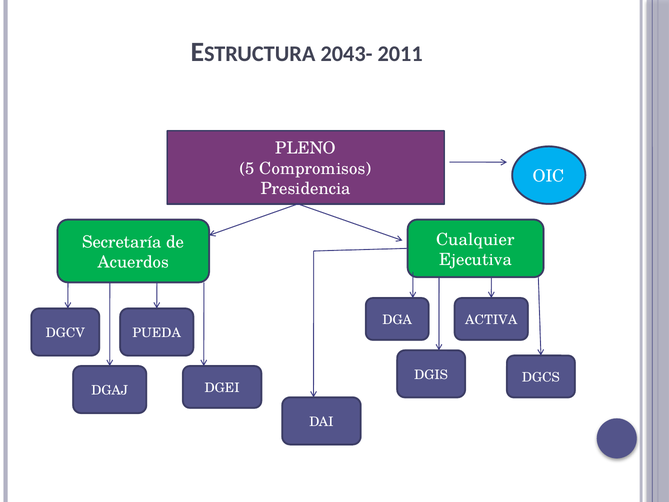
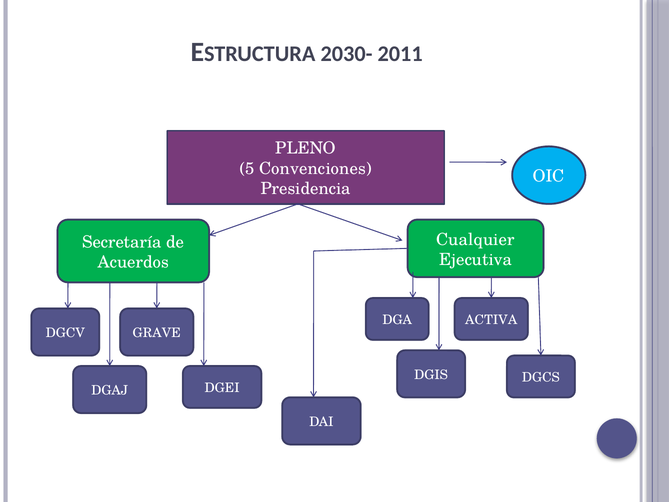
2043-: 2043- -> 2030- (347, 54)
Compromisos: Compromisos -> Convenciones (315, 168)
PUEDA: PUEDA -> GRAVE (157, 333)
